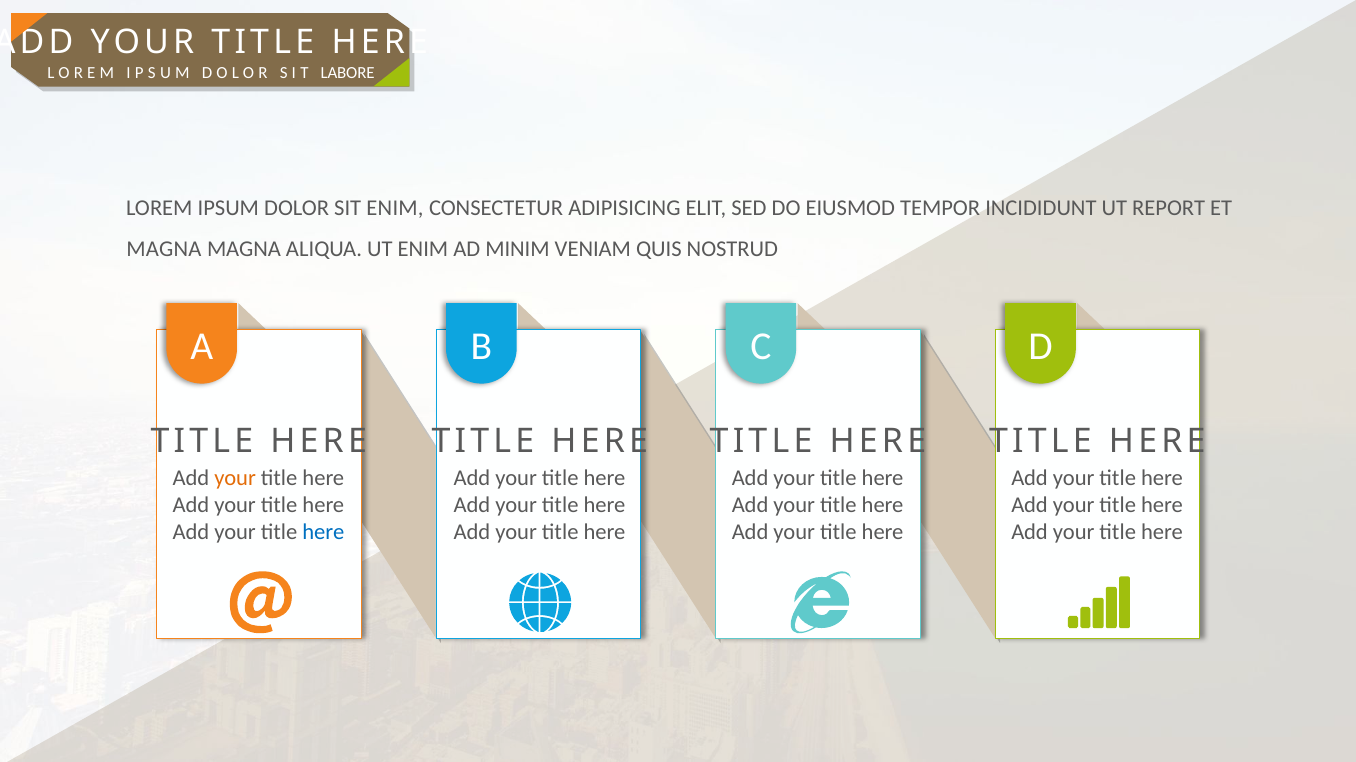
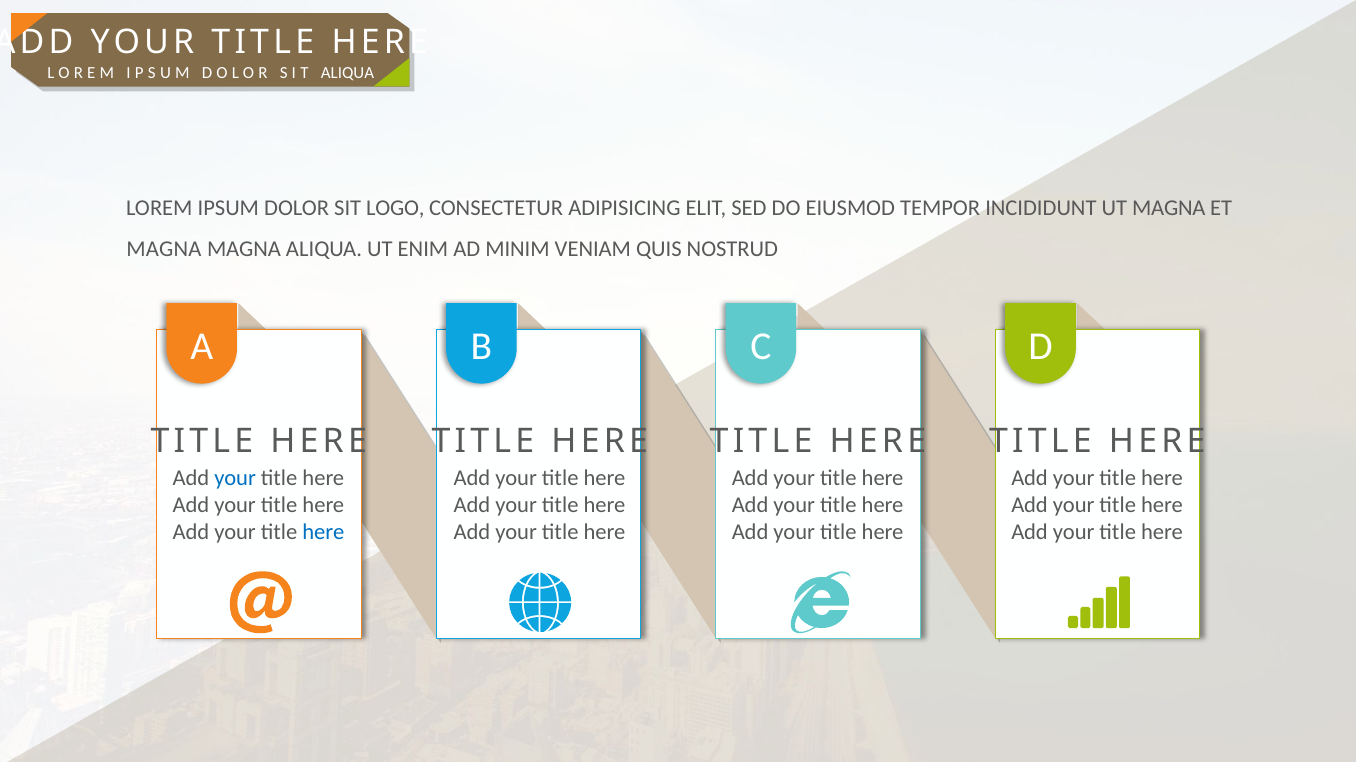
LABORE: LABORE -> ALIQUA (347, 73)
SIT ENIM: ENIM -> LOGO (395, 209)
UT REPORT: REPORT -> MAGNA (1169, 209)
your colour: orange -> blue (235, 478)
